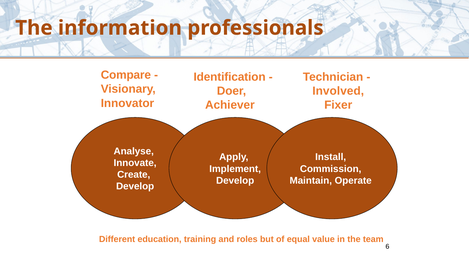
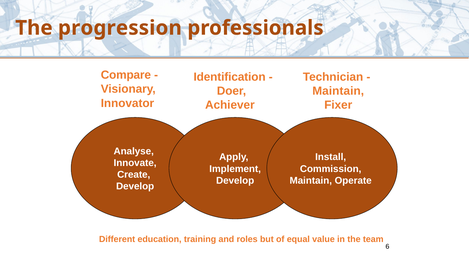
information: information -> progression (120, 28)
Involved: Involved -> Maintain (338, 91)
